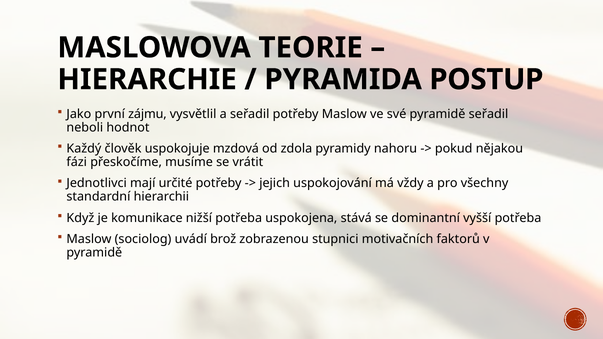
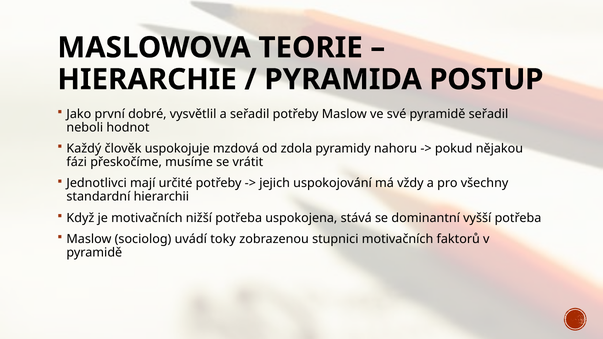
zájmu: zájmu -> dobré (147, 114)
je komunikace: komunikace -> motivačních (147, 218)
brož: brož -> toky (223, 239)
